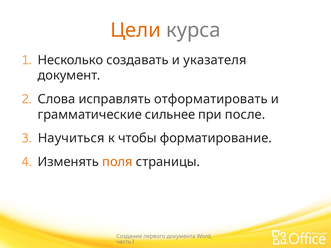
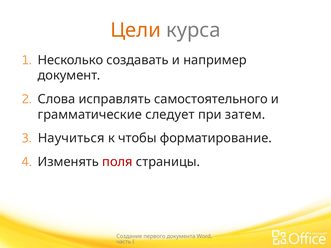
указателя: указателя -> например (215, 60)
отформатировать: отформатировать -> самостоятельного (211, 99)
сильнее: сильнее -> следует (170, 115)
после: после -> затем (245, 115)
поля colour: orange -> red (117, 162)
